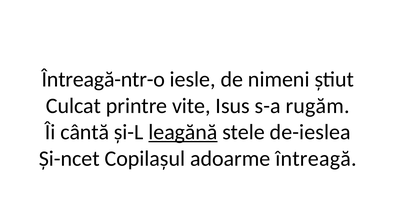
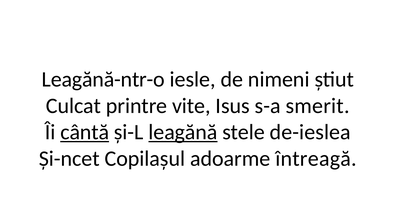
Întreagă-ntr-o: Întreagă-ntr-o -> Leagănă-ntr-o (103, 79)
rugăm: rugăm -> smerit (318, 106)
cântă underline: none -> present (85, 132)
